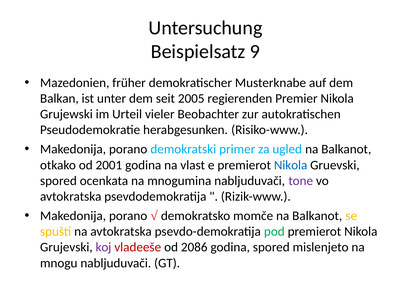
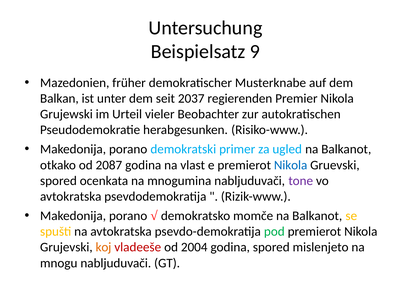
2005: 2005 -> 2037 (191, 99)
2001: 2001 -> 2087 (109, 165)
koj colour: purple -> orange (104, 248)
2086: 2086 -> 2004 (194, 248)
